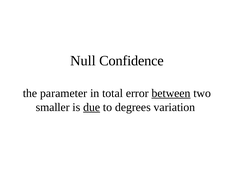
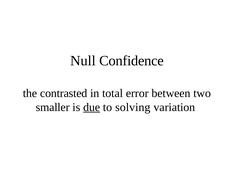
parameter: parameter -> contrasted (64, 93)
between underline: present -> none (171, 93)
degrees: degrees -> solving (133, 108)
